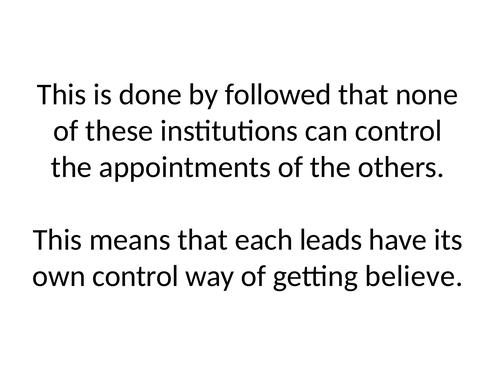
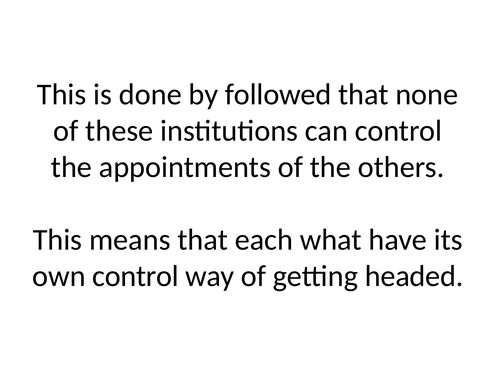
leads: leads -> what (331, 240)
believe: believe -> headed (414, 276)
